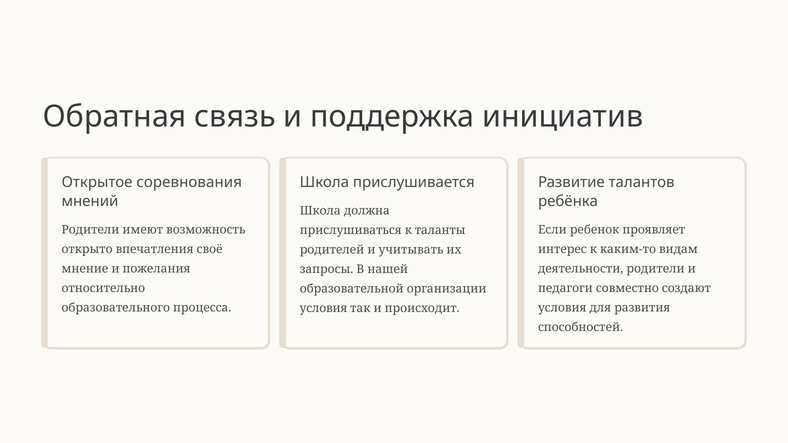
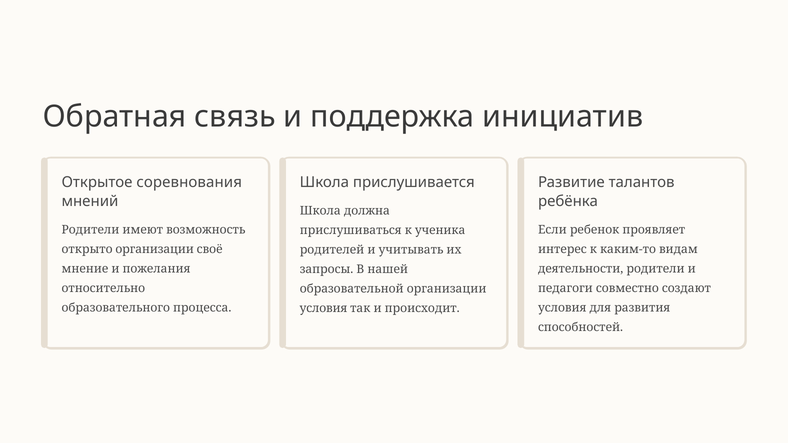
таланты: таланты -> ученика (440, 231)
открыто впечатления: впечатления -> организации (155, 250)
